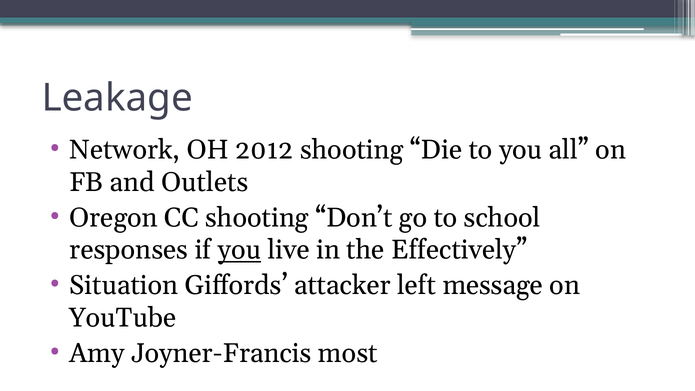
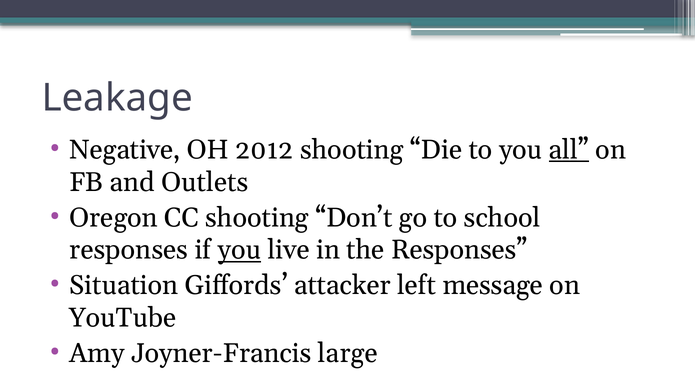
Network: Network -> Negative (125, 150)
all underline: none -> present (569, 150)
the Effectively: Effectively -> Responses (459, 250)
most: most -> large (348, 353)
